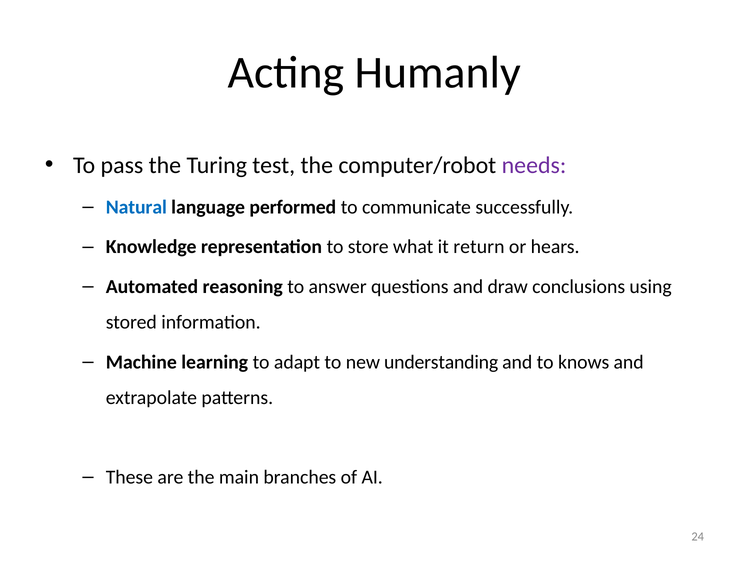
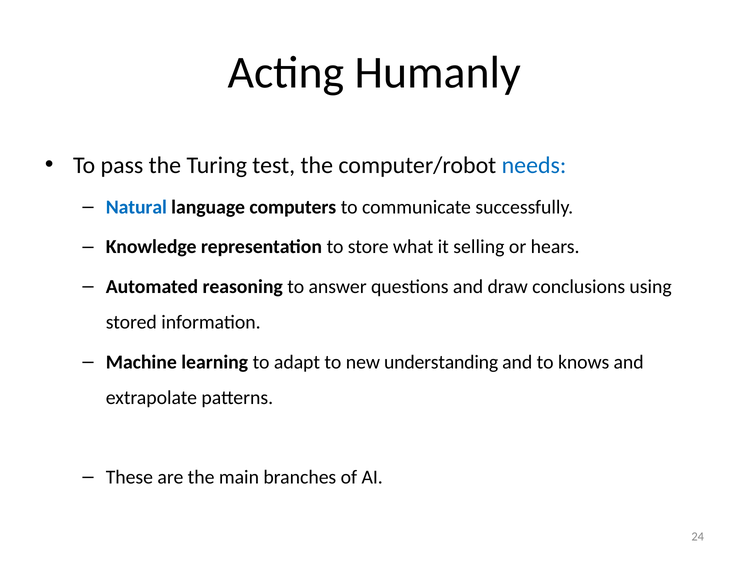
needs colour: purple -> blue (534, 165)
performed: performed -> computers (293, 207)
return: return -> selling (479, 247)
